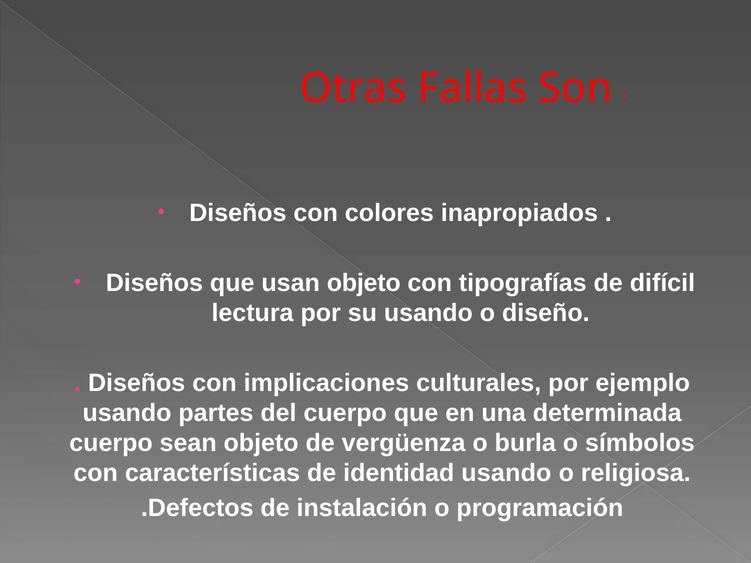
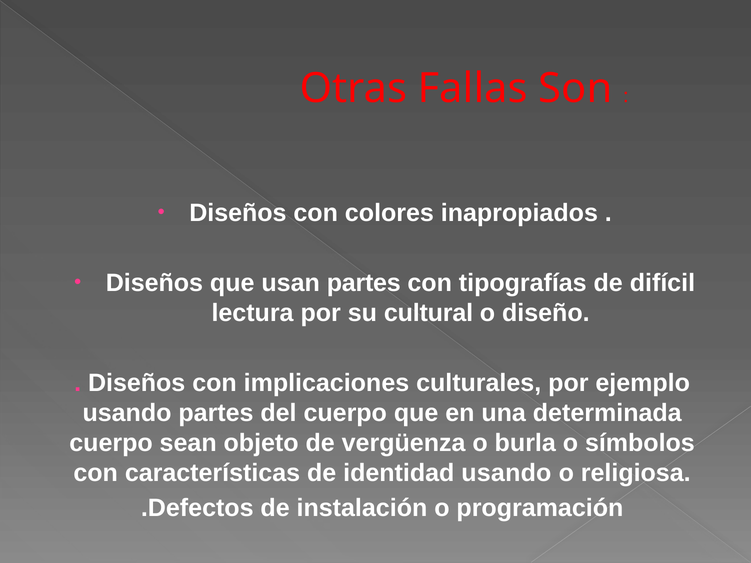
usan objeto: objeto -> partes (364, 283)
su usando: usando -> cultural (428, 313)
